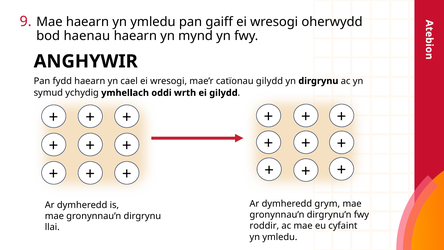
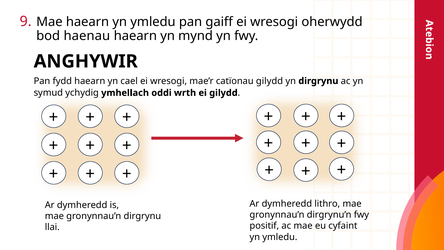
grym: grym -> lithro (327, 203)
roddir: roddir -> positif (264, 226)
